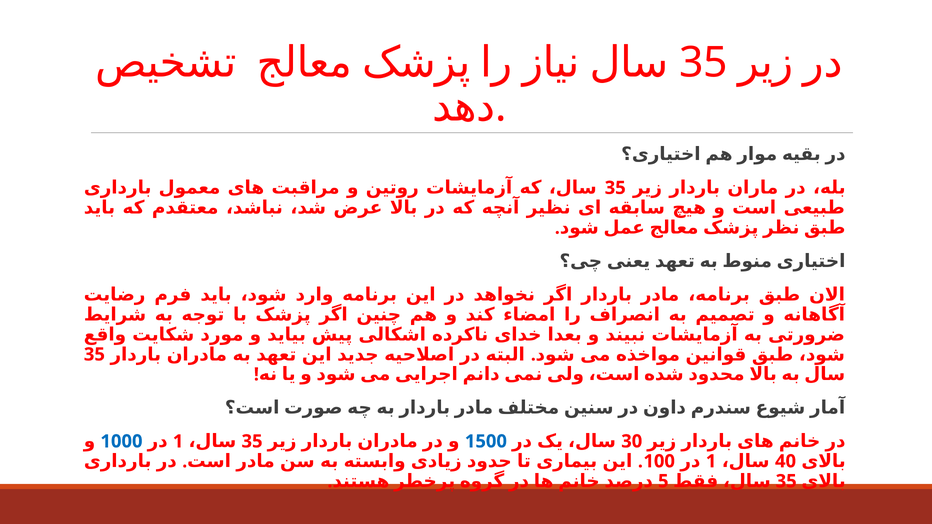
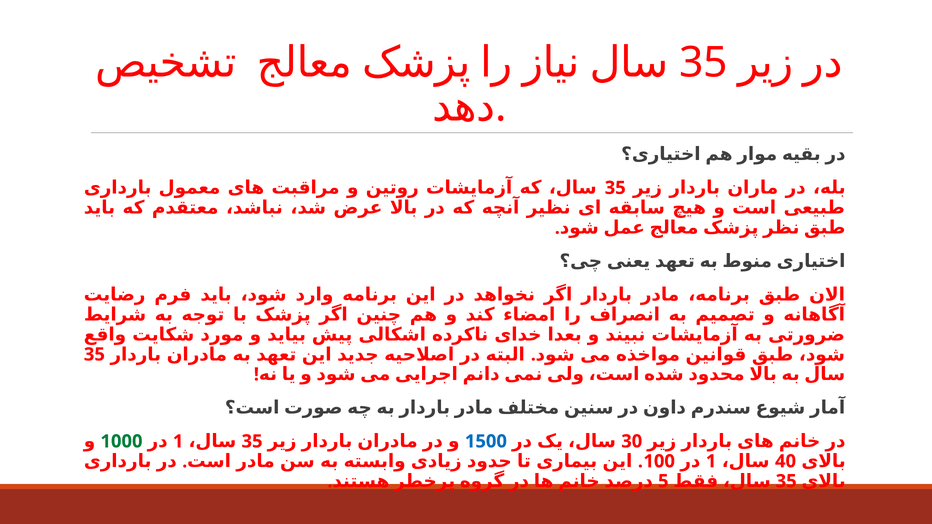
1000 colour: blue -> green (121, 442)
